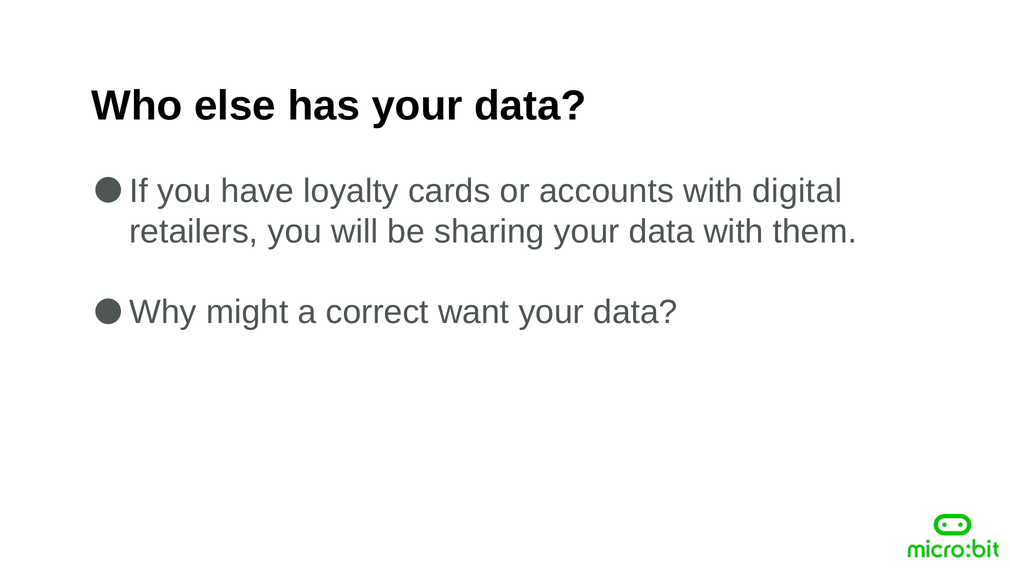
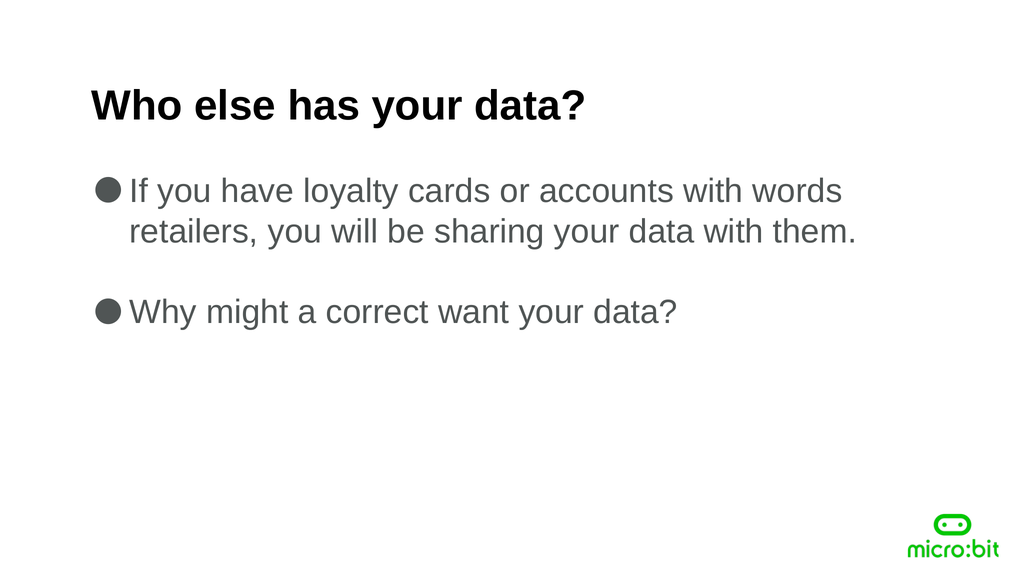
digital: digital -> words (797, 191)
